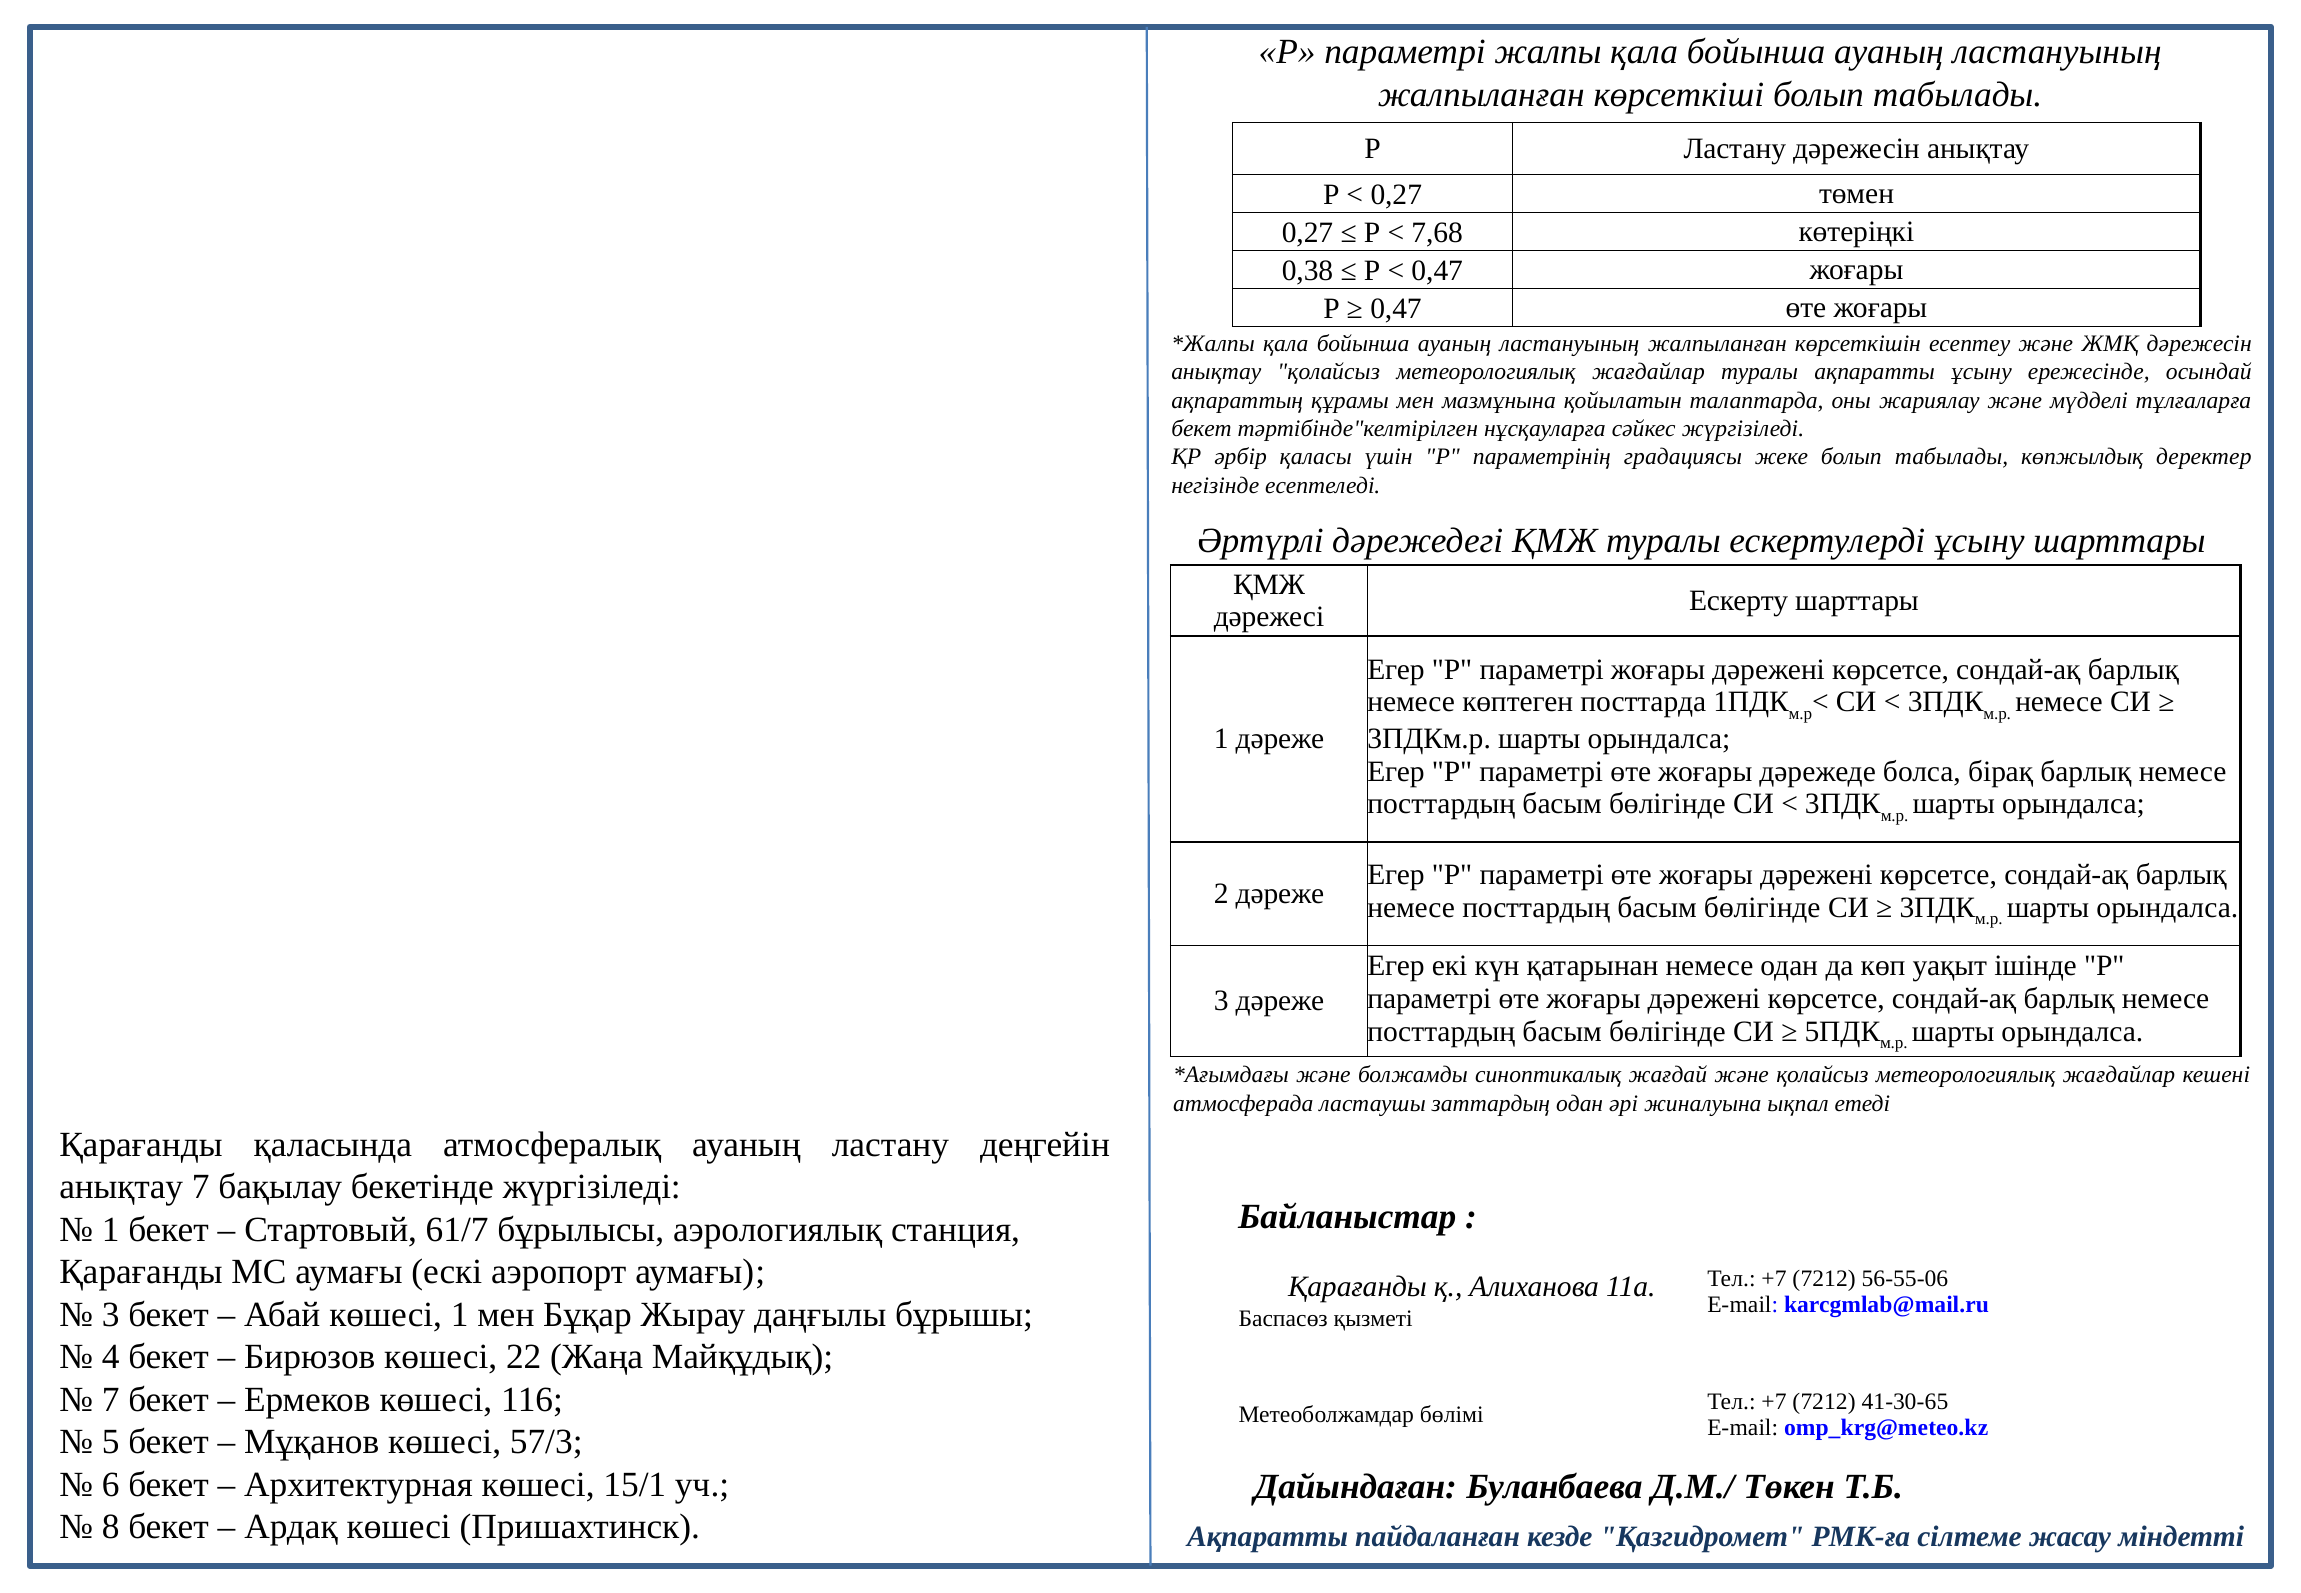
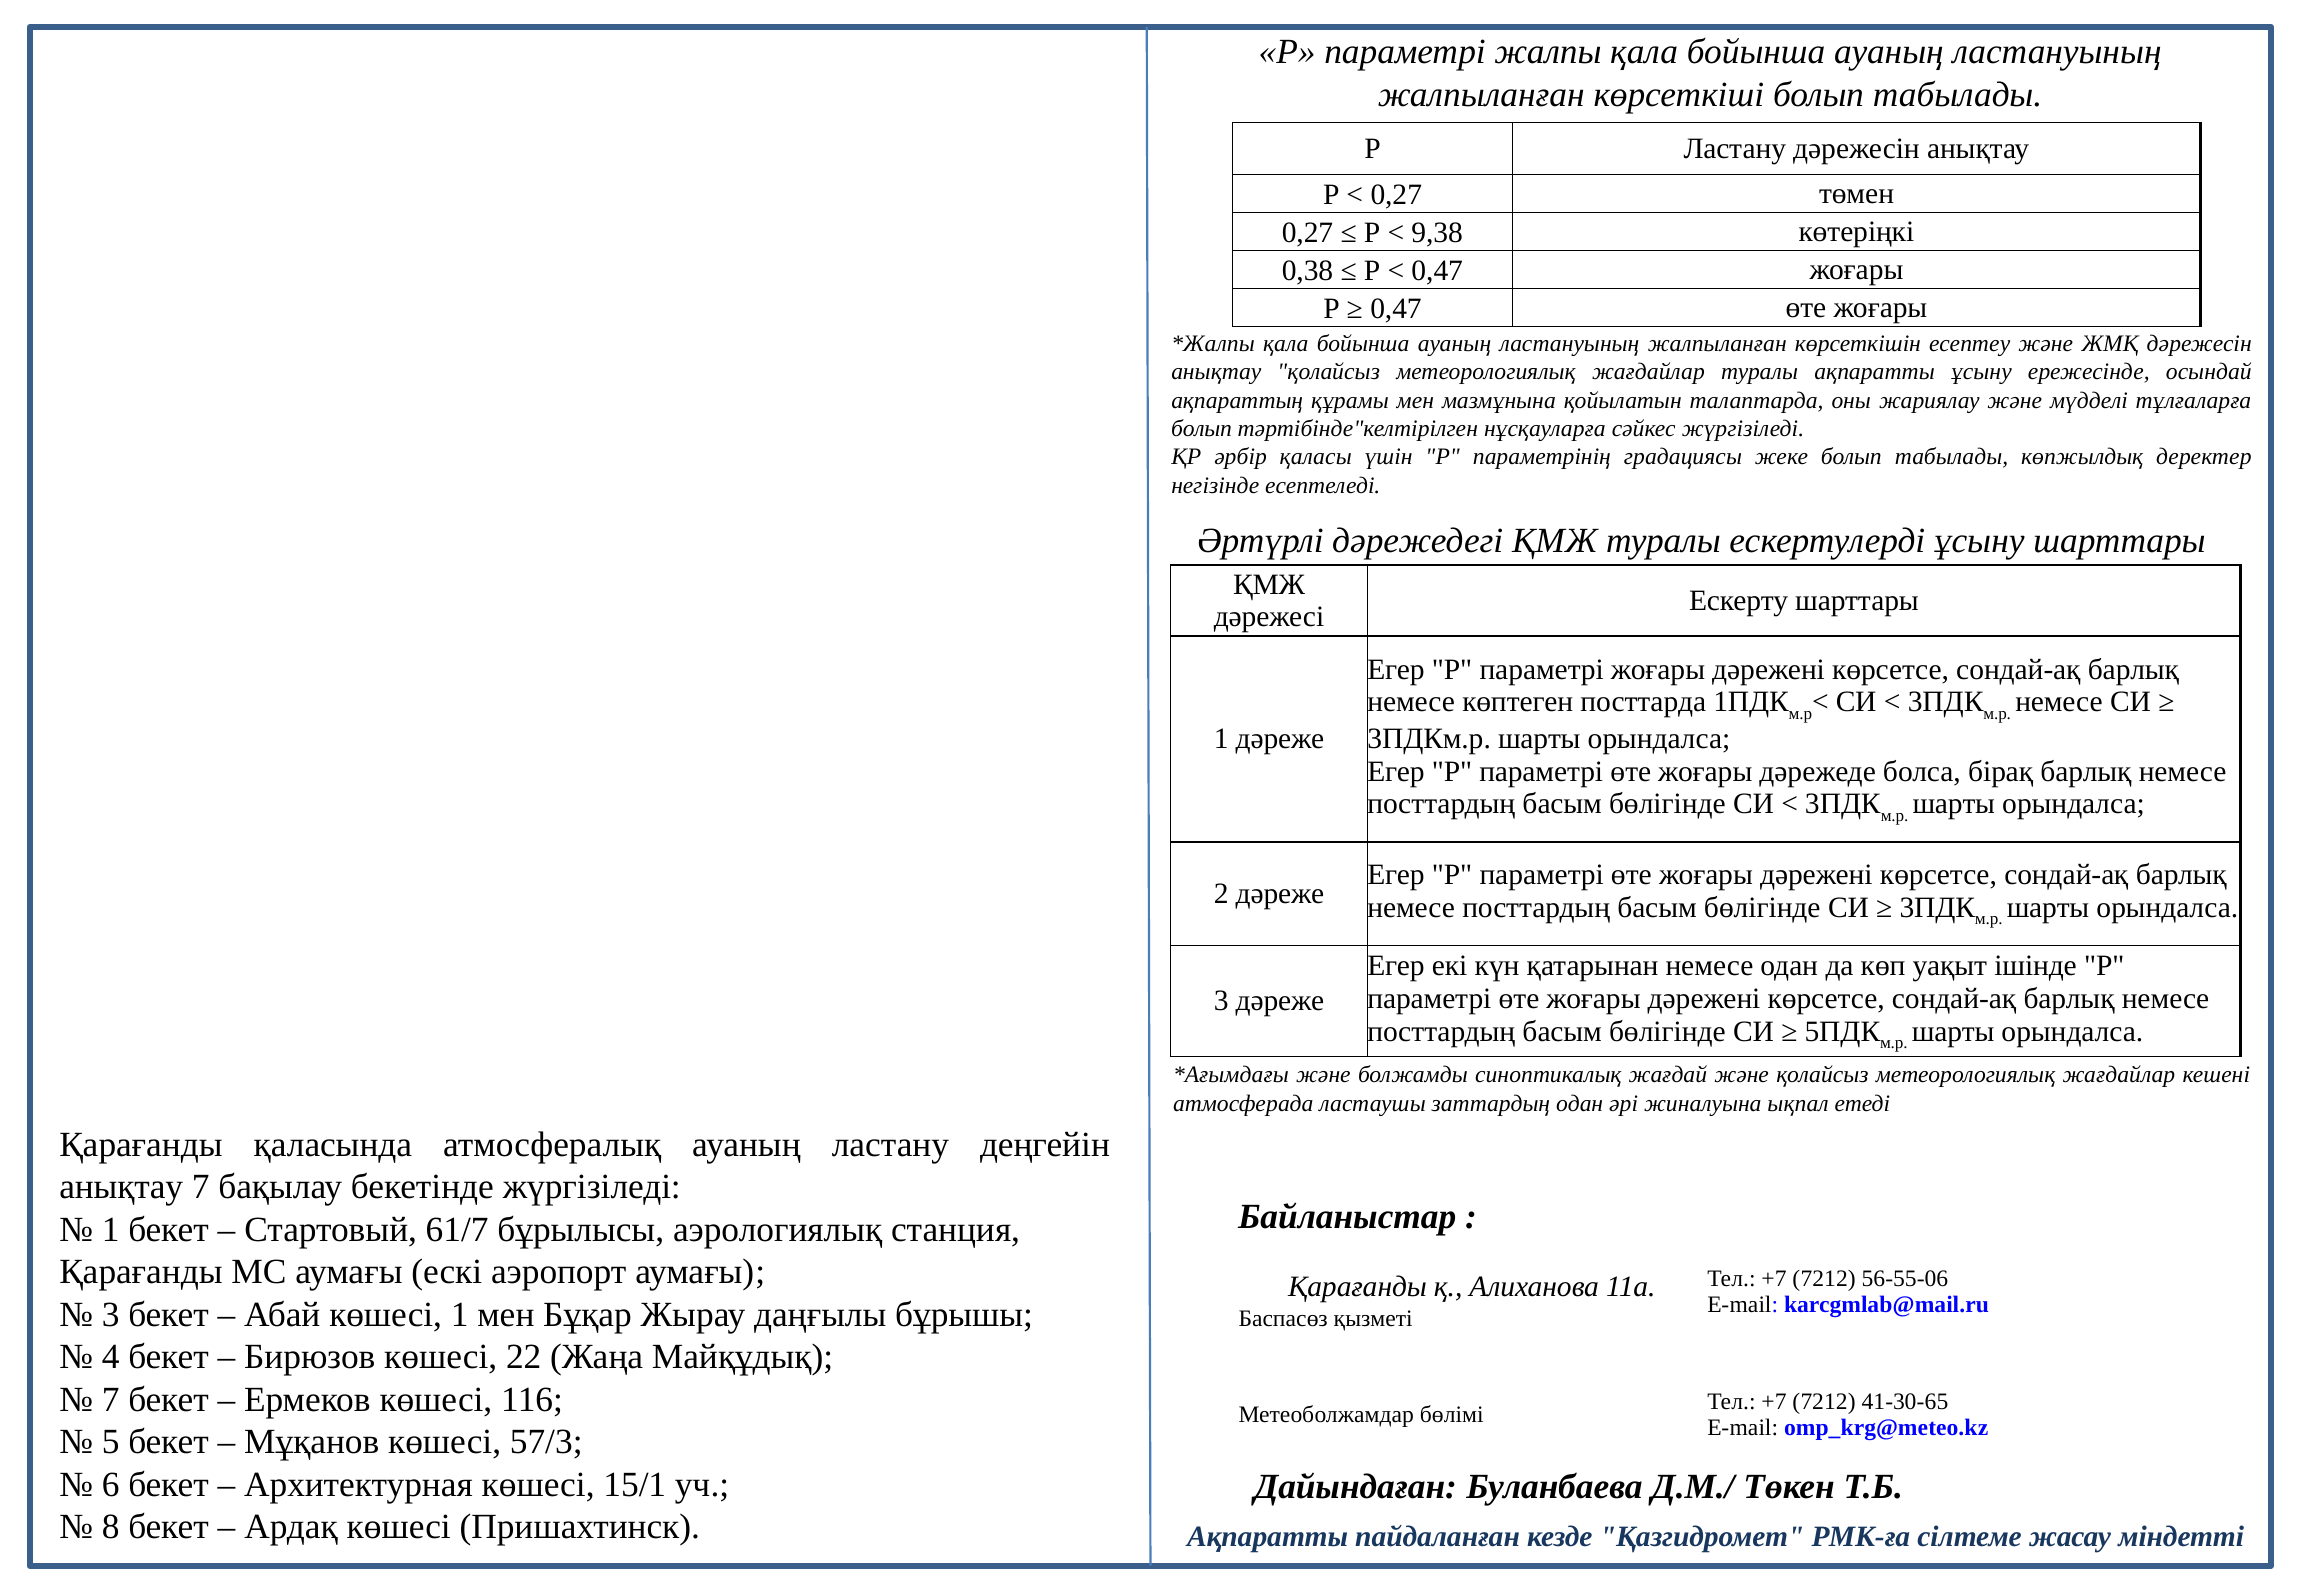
7,68: 7,68 -> 9,38 (1437, 233)
бекет: бекет -> болып (1202, 429)
